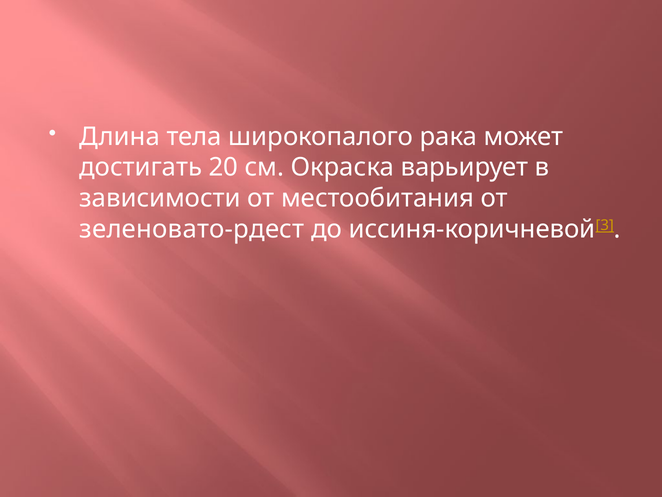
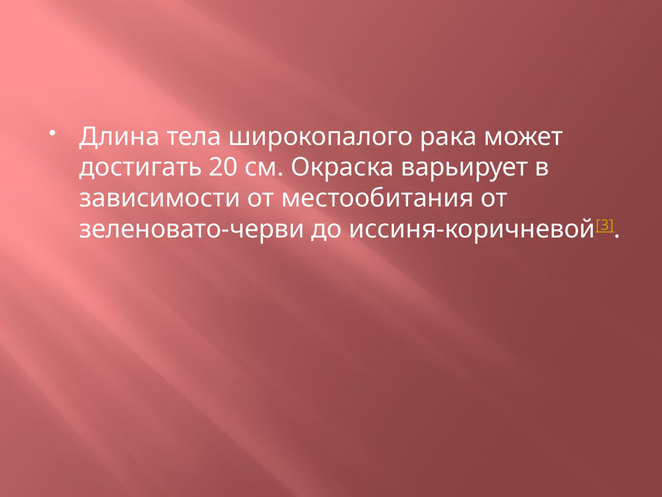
зеленовато-рдест: зеленовато-рдест -> зеленовато-черви (192, 229)
